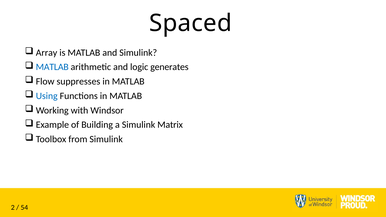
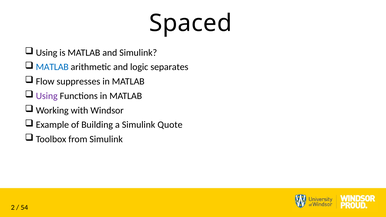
Array: Array -> Using (47, 53)
generates: generates -> separates (169, 67)
Using colour: blue -> purple (47, 96)
Matrix: Matrix -> Quote (170, 125)
